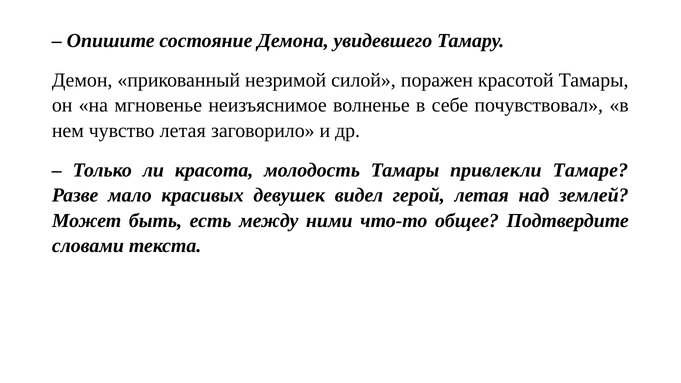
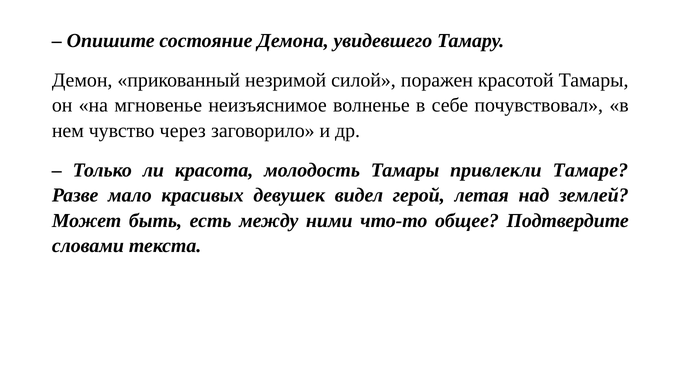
чувство летая: летая -> через (183, 131)
